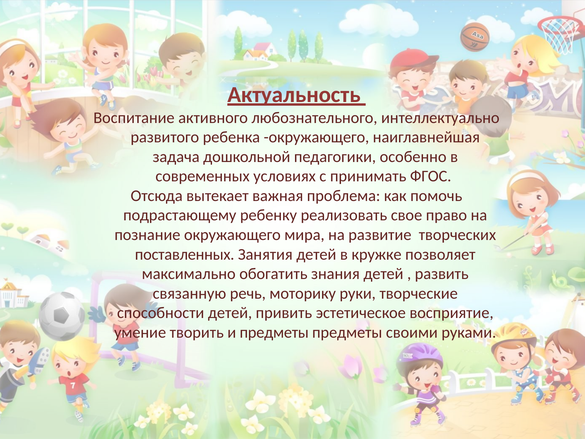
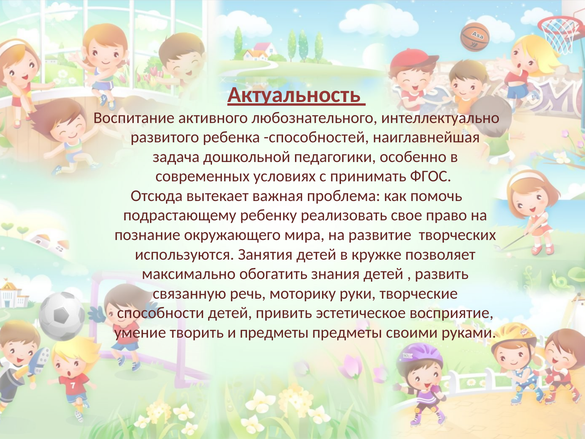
ребенка окружающего: окружающего -> способностей (316, 137)
поставленных: поставленных -> используются (185, 254)
